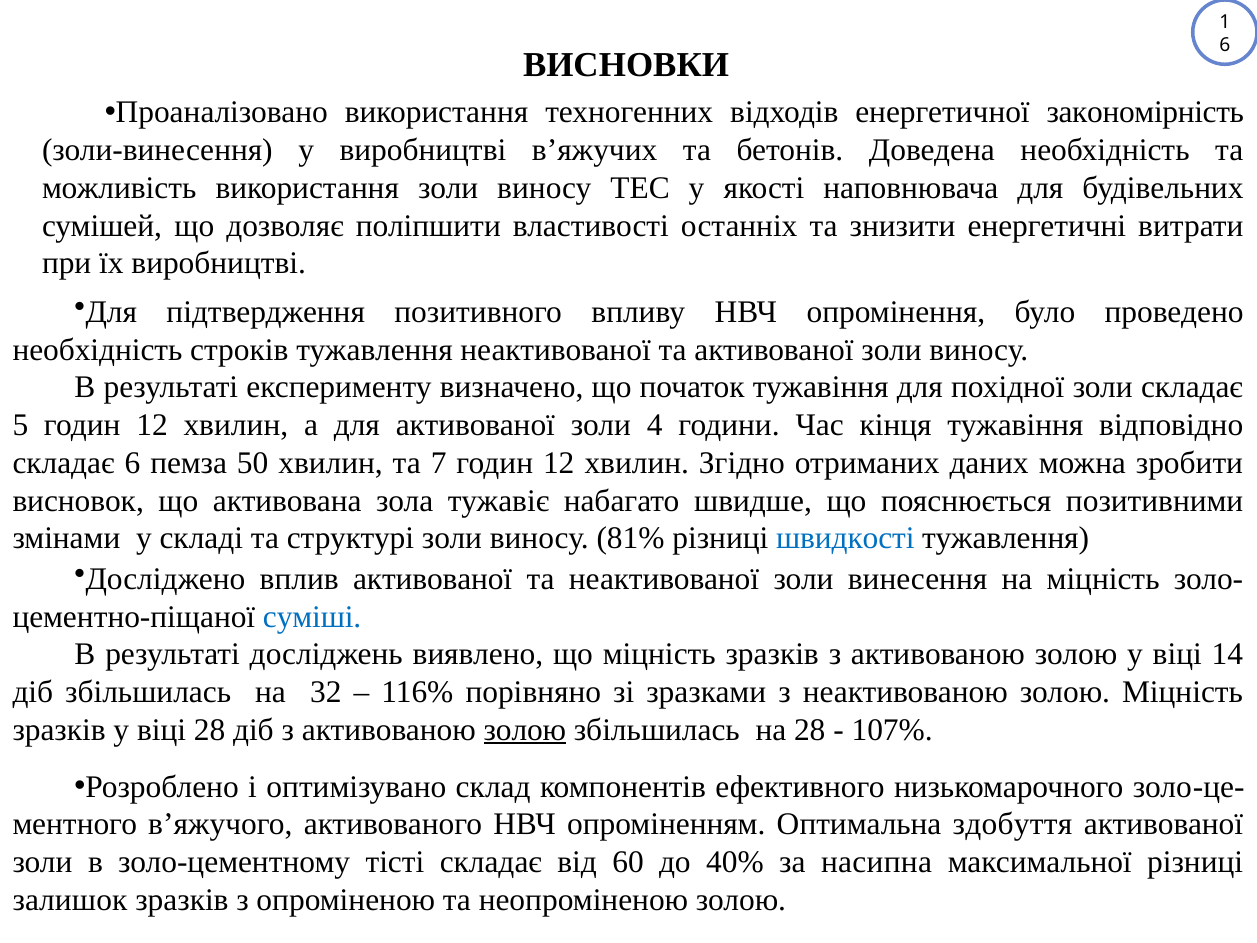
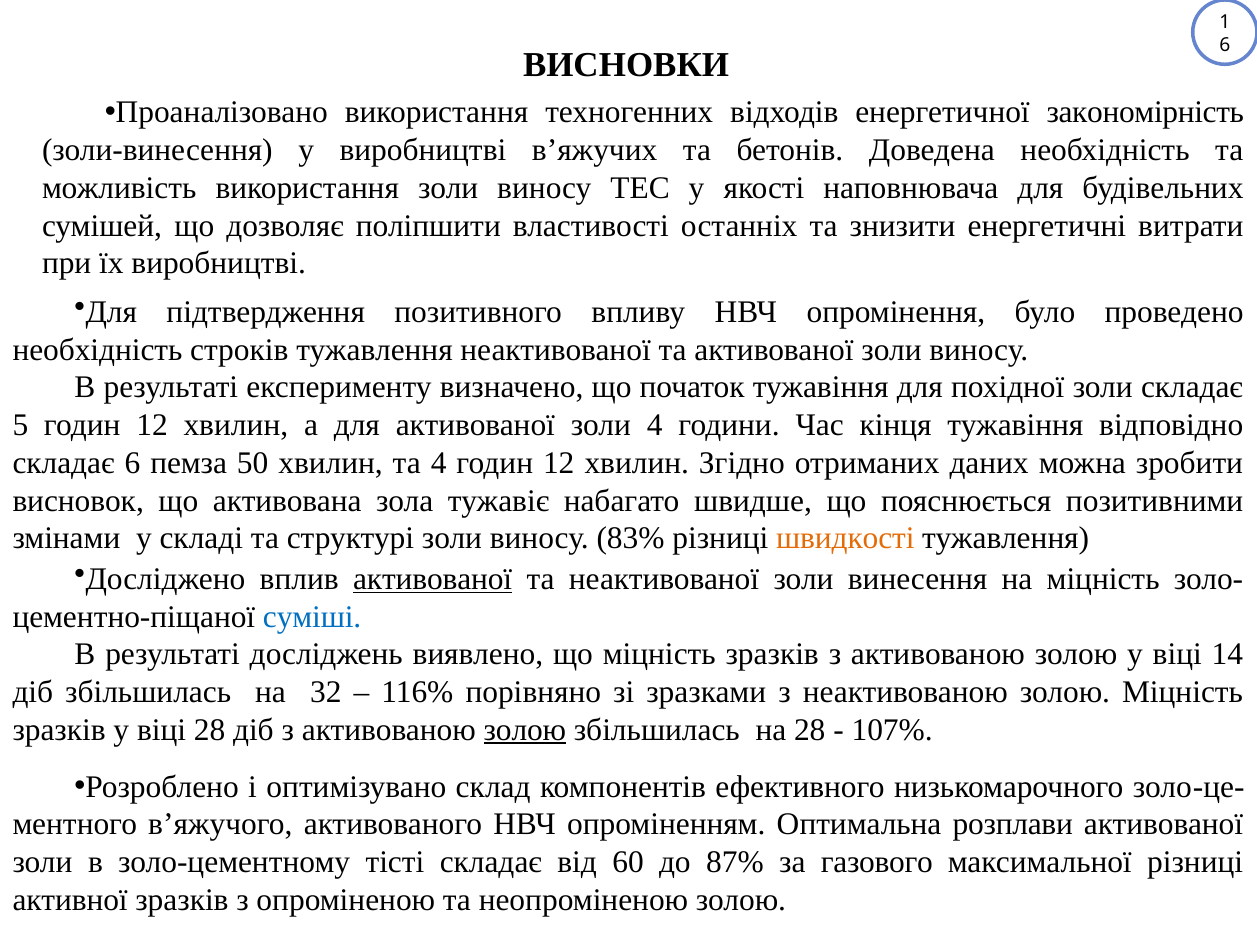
та 7: 7 -> 4 (439, 463)
81%: 81% -> 83% (631, 538)
швидкості colour: blue -> orange (845, 538)
активованої underline: none -> present (433, 579)
здобуття: здобуття -> розплави (1013, 824)
40%: 40% -> 87% (735, 862)
насипна: насипна -> газового (877, 862)
залишок: залишок -> активної (70, 900)
